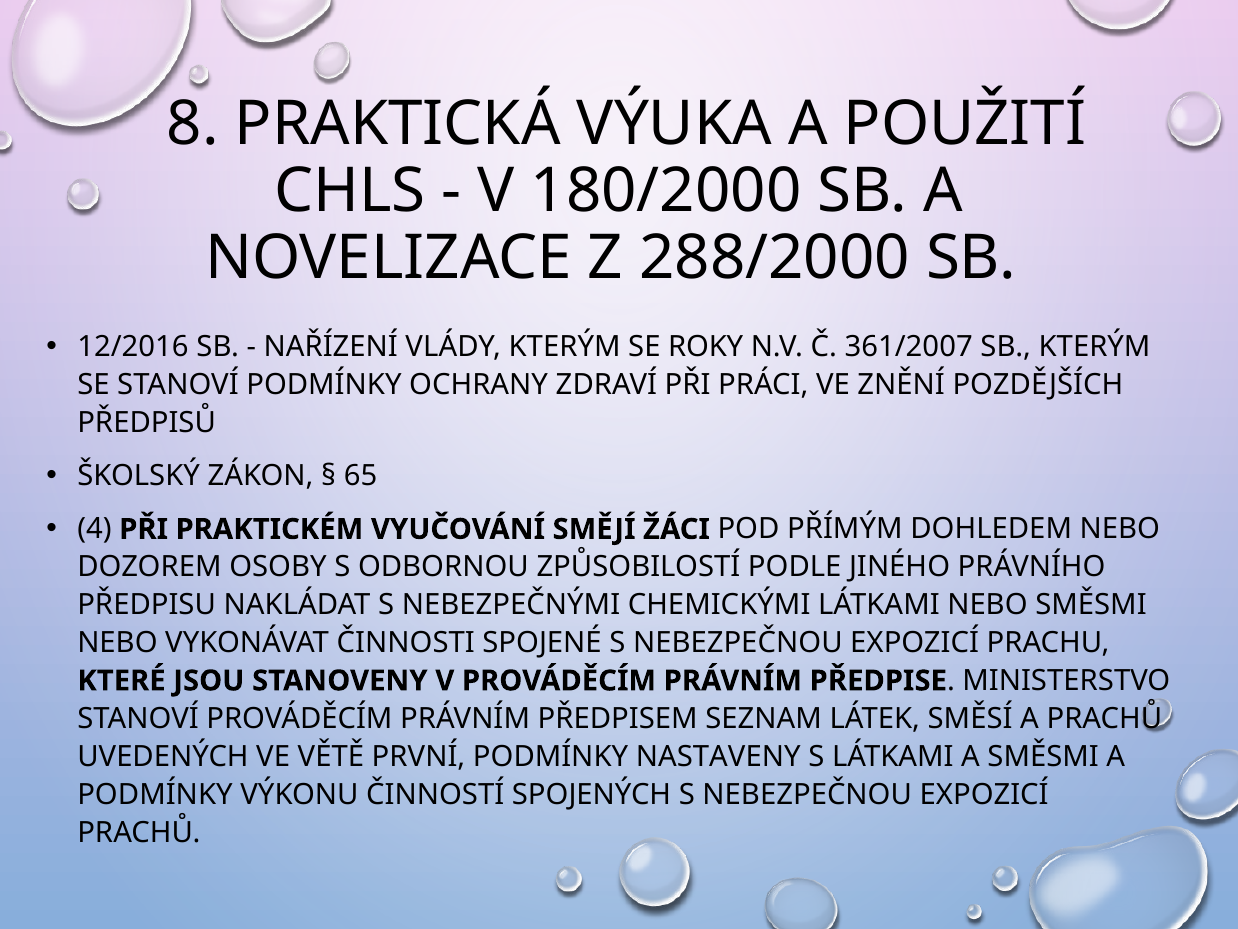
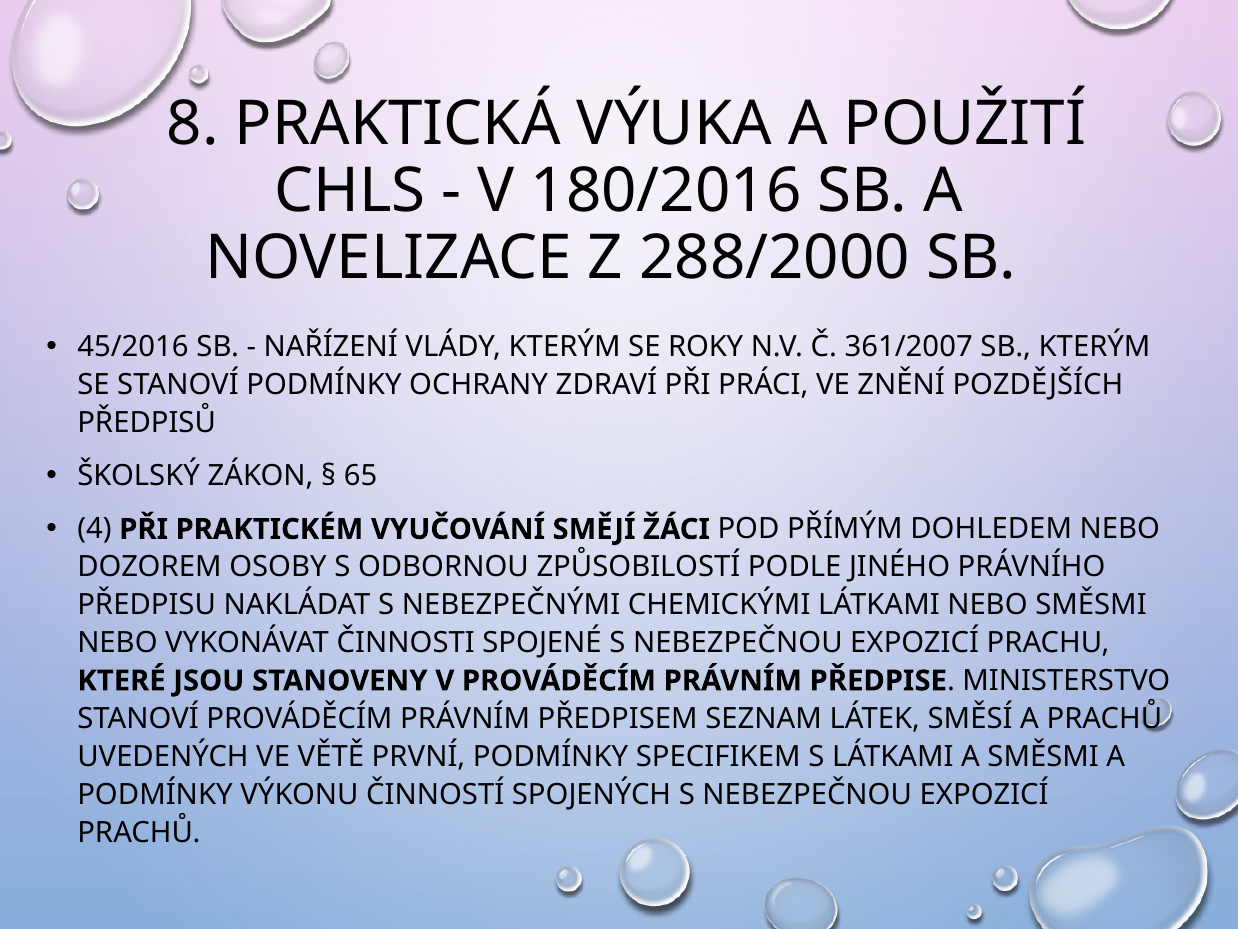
180/2000: 180/2000 -> 180/2016 (666, 191)
12/2016: 12/2016 -> 45/2016 (133, 347)
NASTAVENY: NASTAVENY -> SPECIFIKEM (718, 756)
